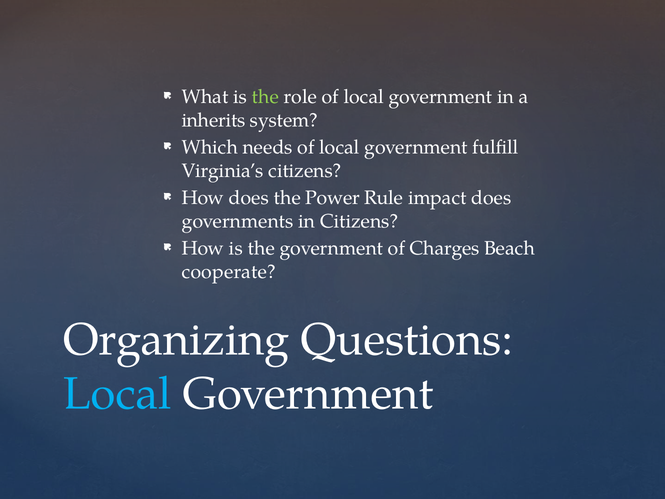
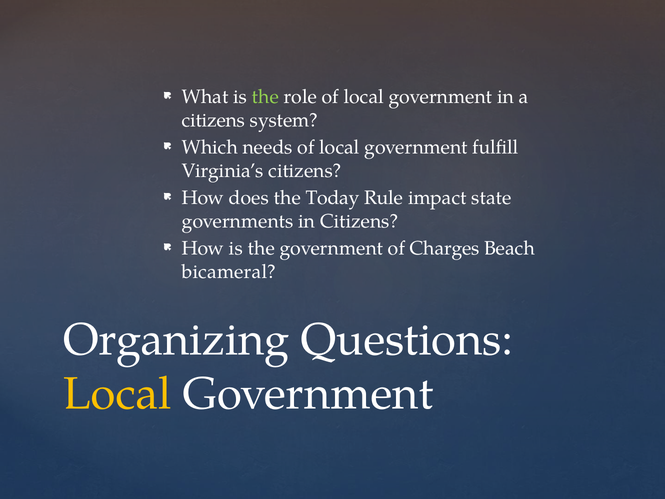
inherits: inherits -> citizens (213, 120)
Power: Power -> Today (333, 198)
impact does: does -> state (491, 198)
cooperate: cooperate -> bicameral (229, 271)
Local colour: light blue -> yellow (117, 394)
